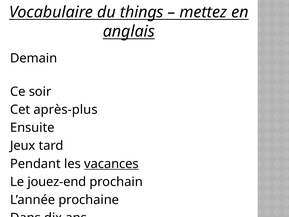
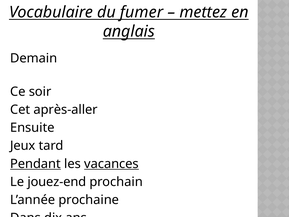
things: things -> fumer (142, 12)
après-plus: après-plus -> après-aller (66, 110)
Pendant underline: none -> present (35, 164)
